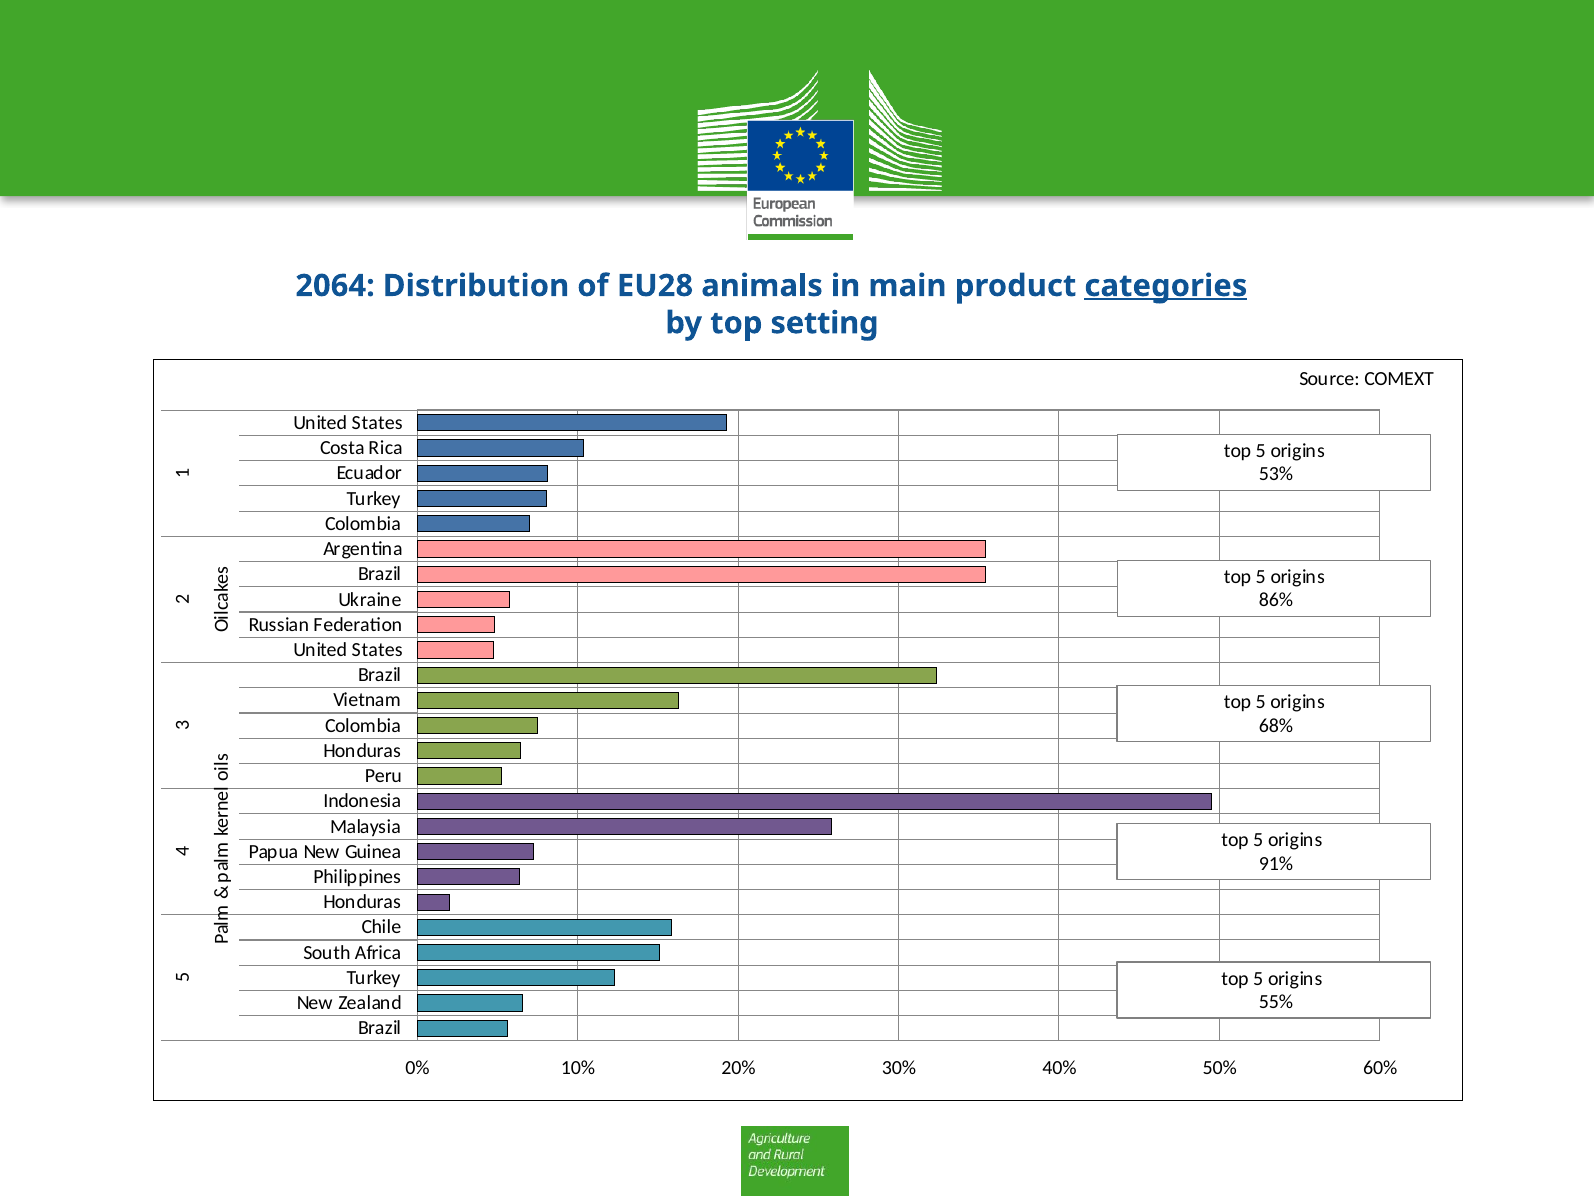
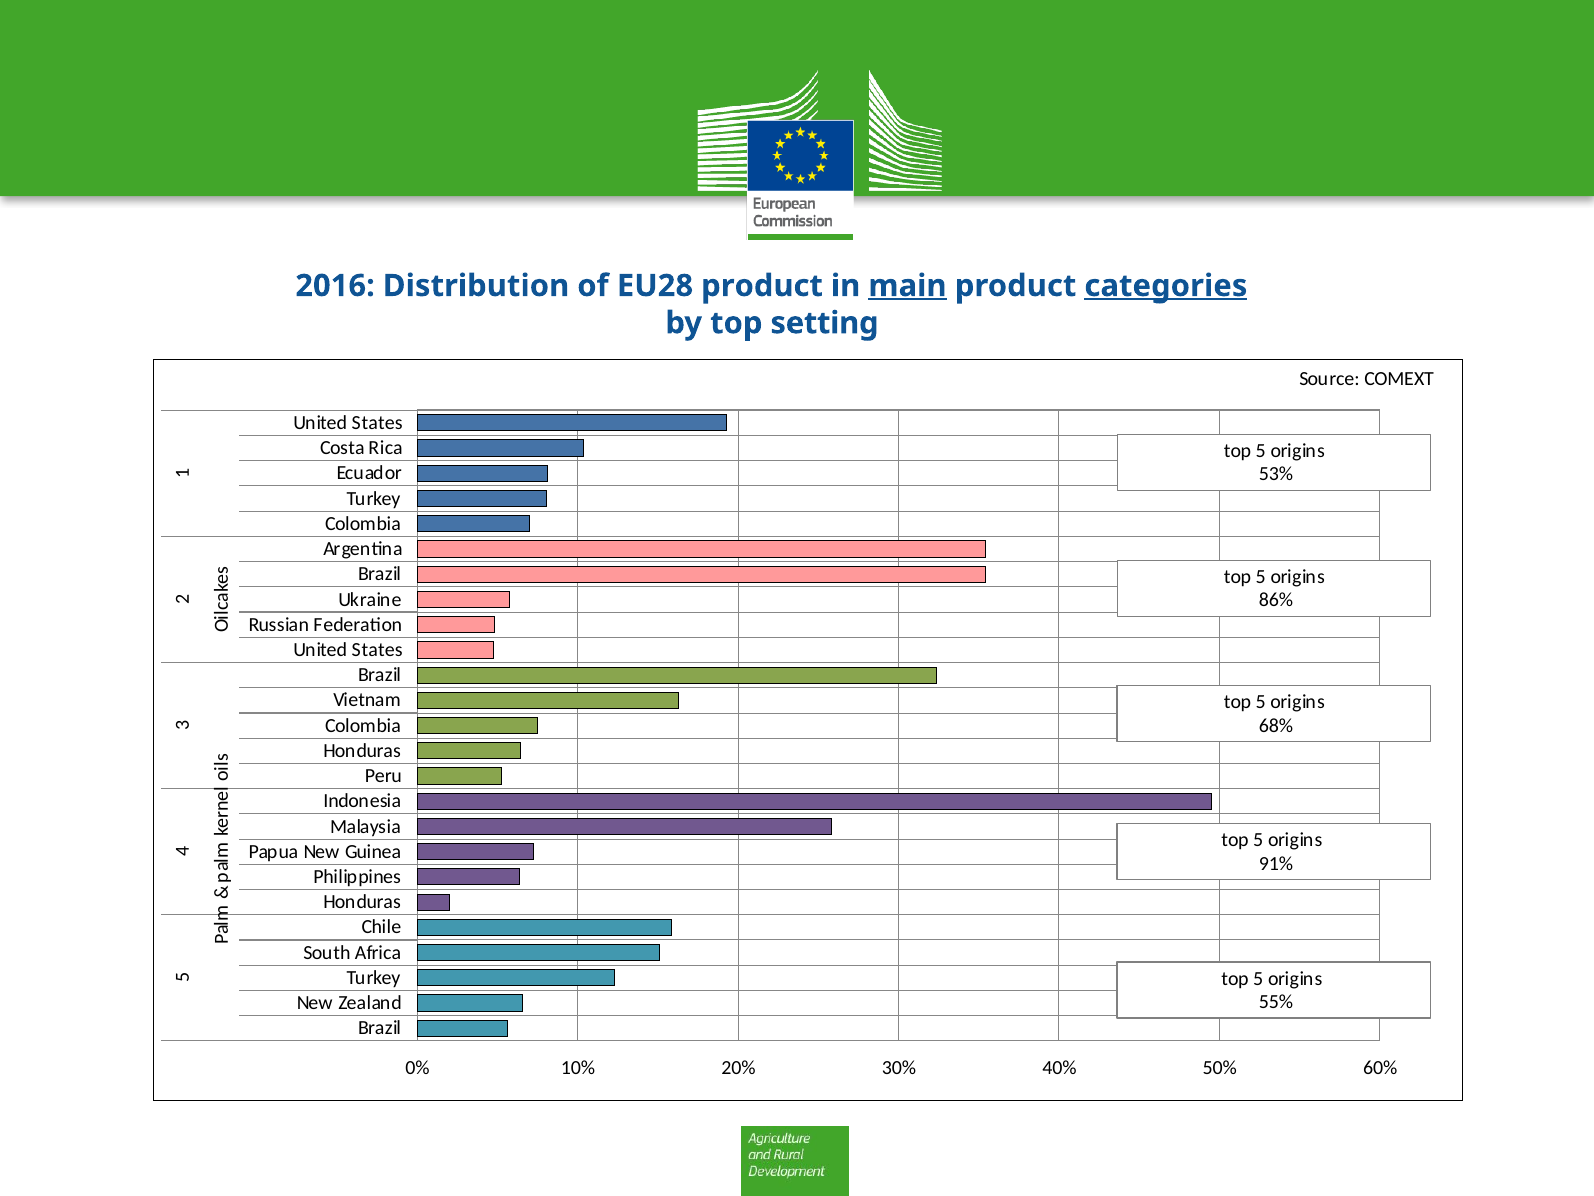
2064: 2064 -> 2016 (335, 286)
EU28 animals: animals -> product (762, 286)
main underline: none -> present (907, 286)
